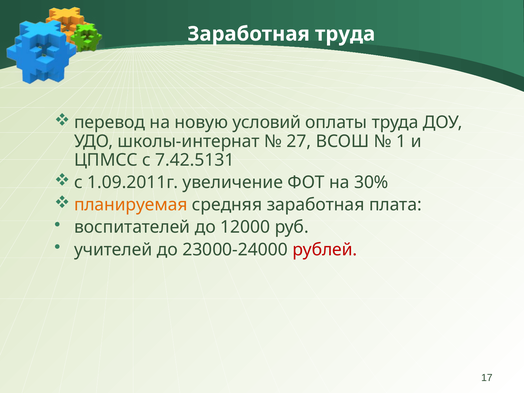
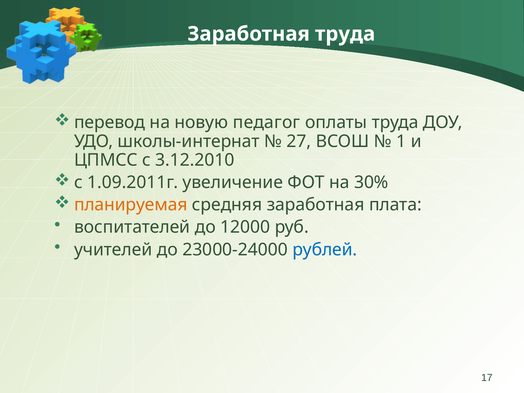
условий: условий -> педагог (267, 122)
7.42.5131: 7.42.5131 -> 3.12.2010 (195, 160)
рублей colour: red -> blue (325, 250)
